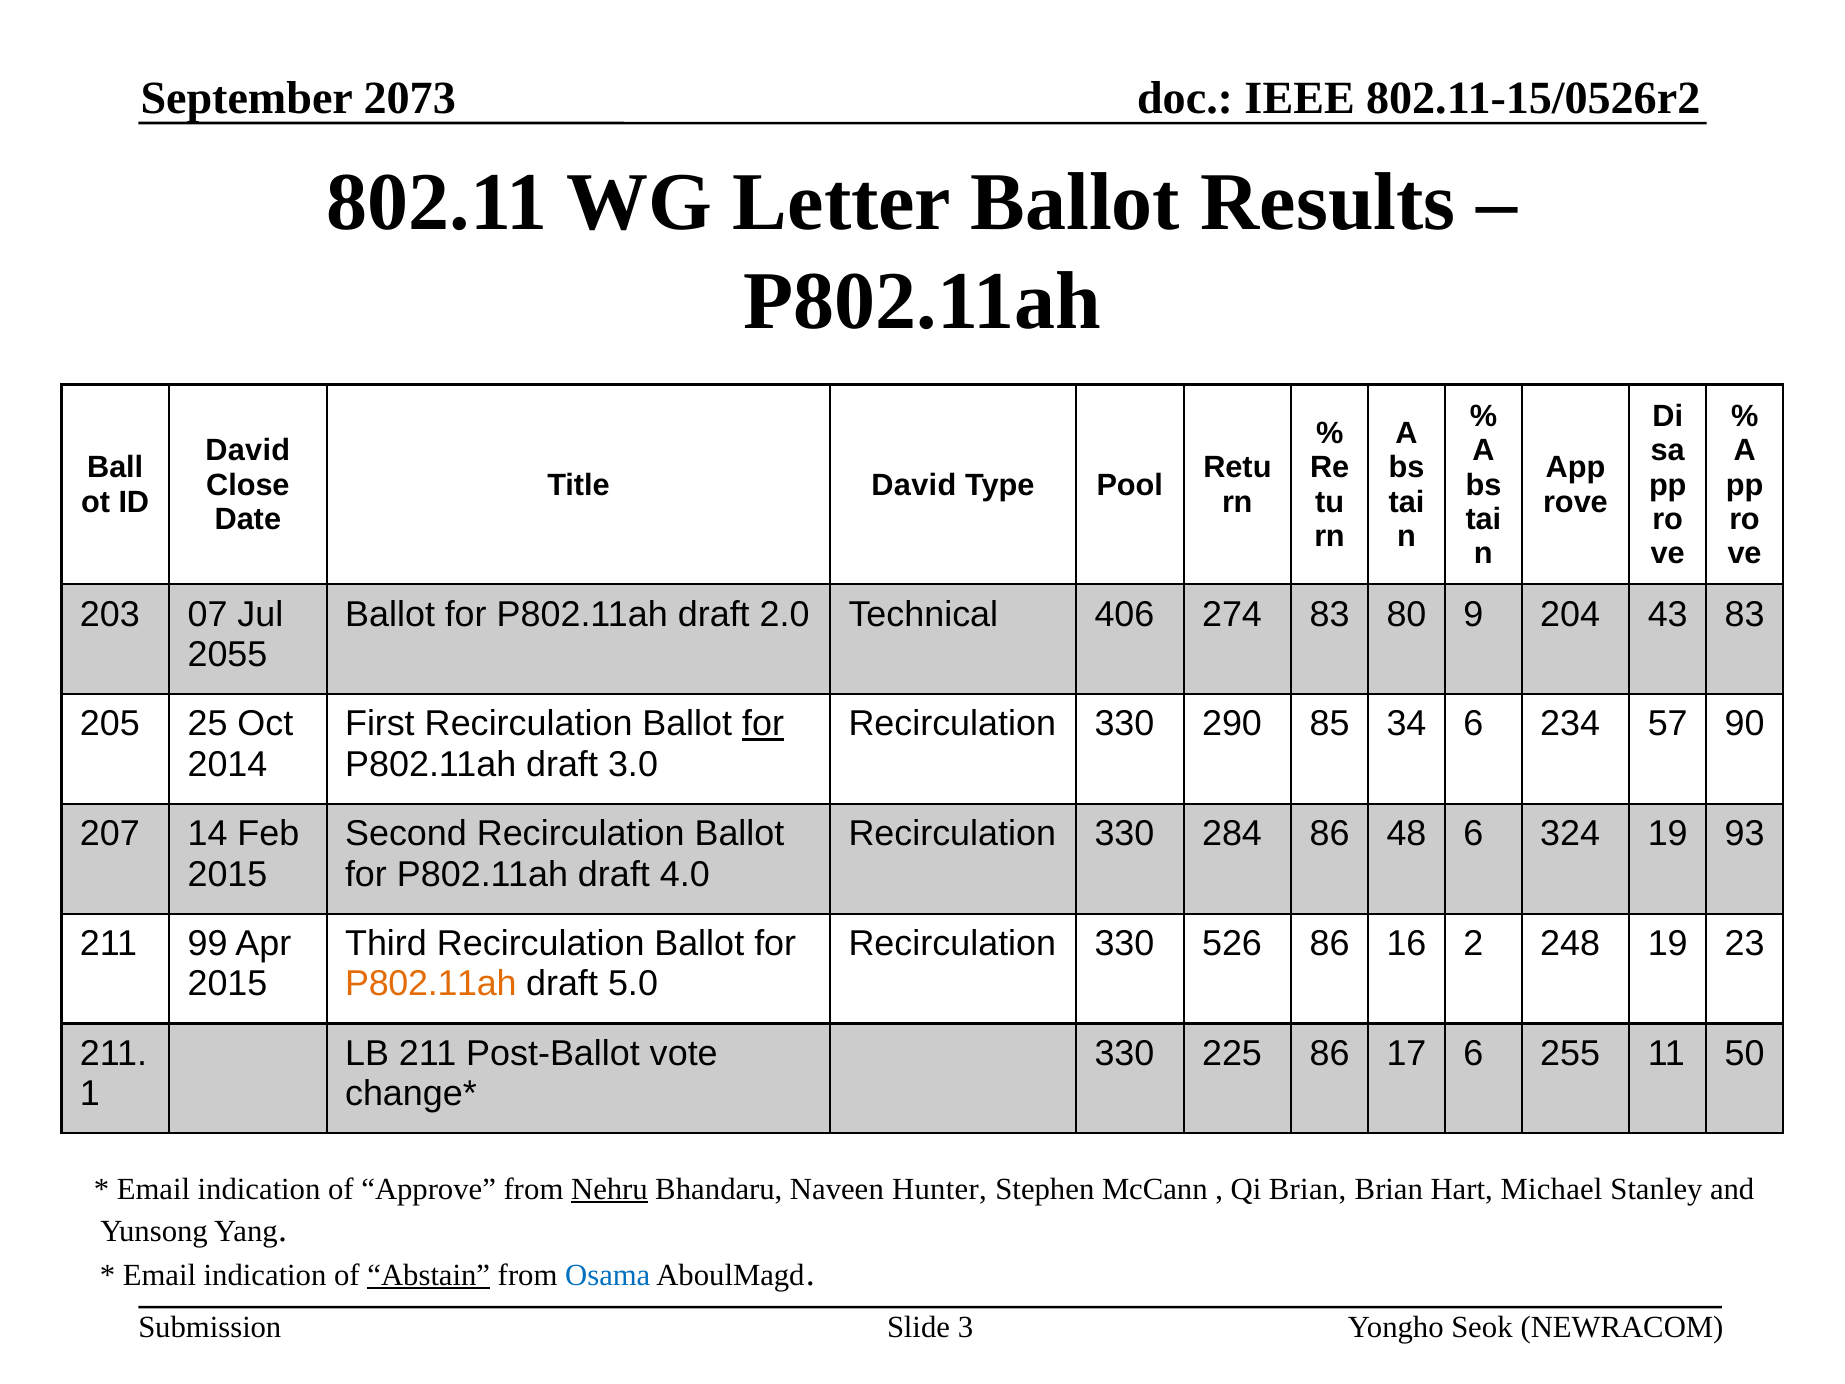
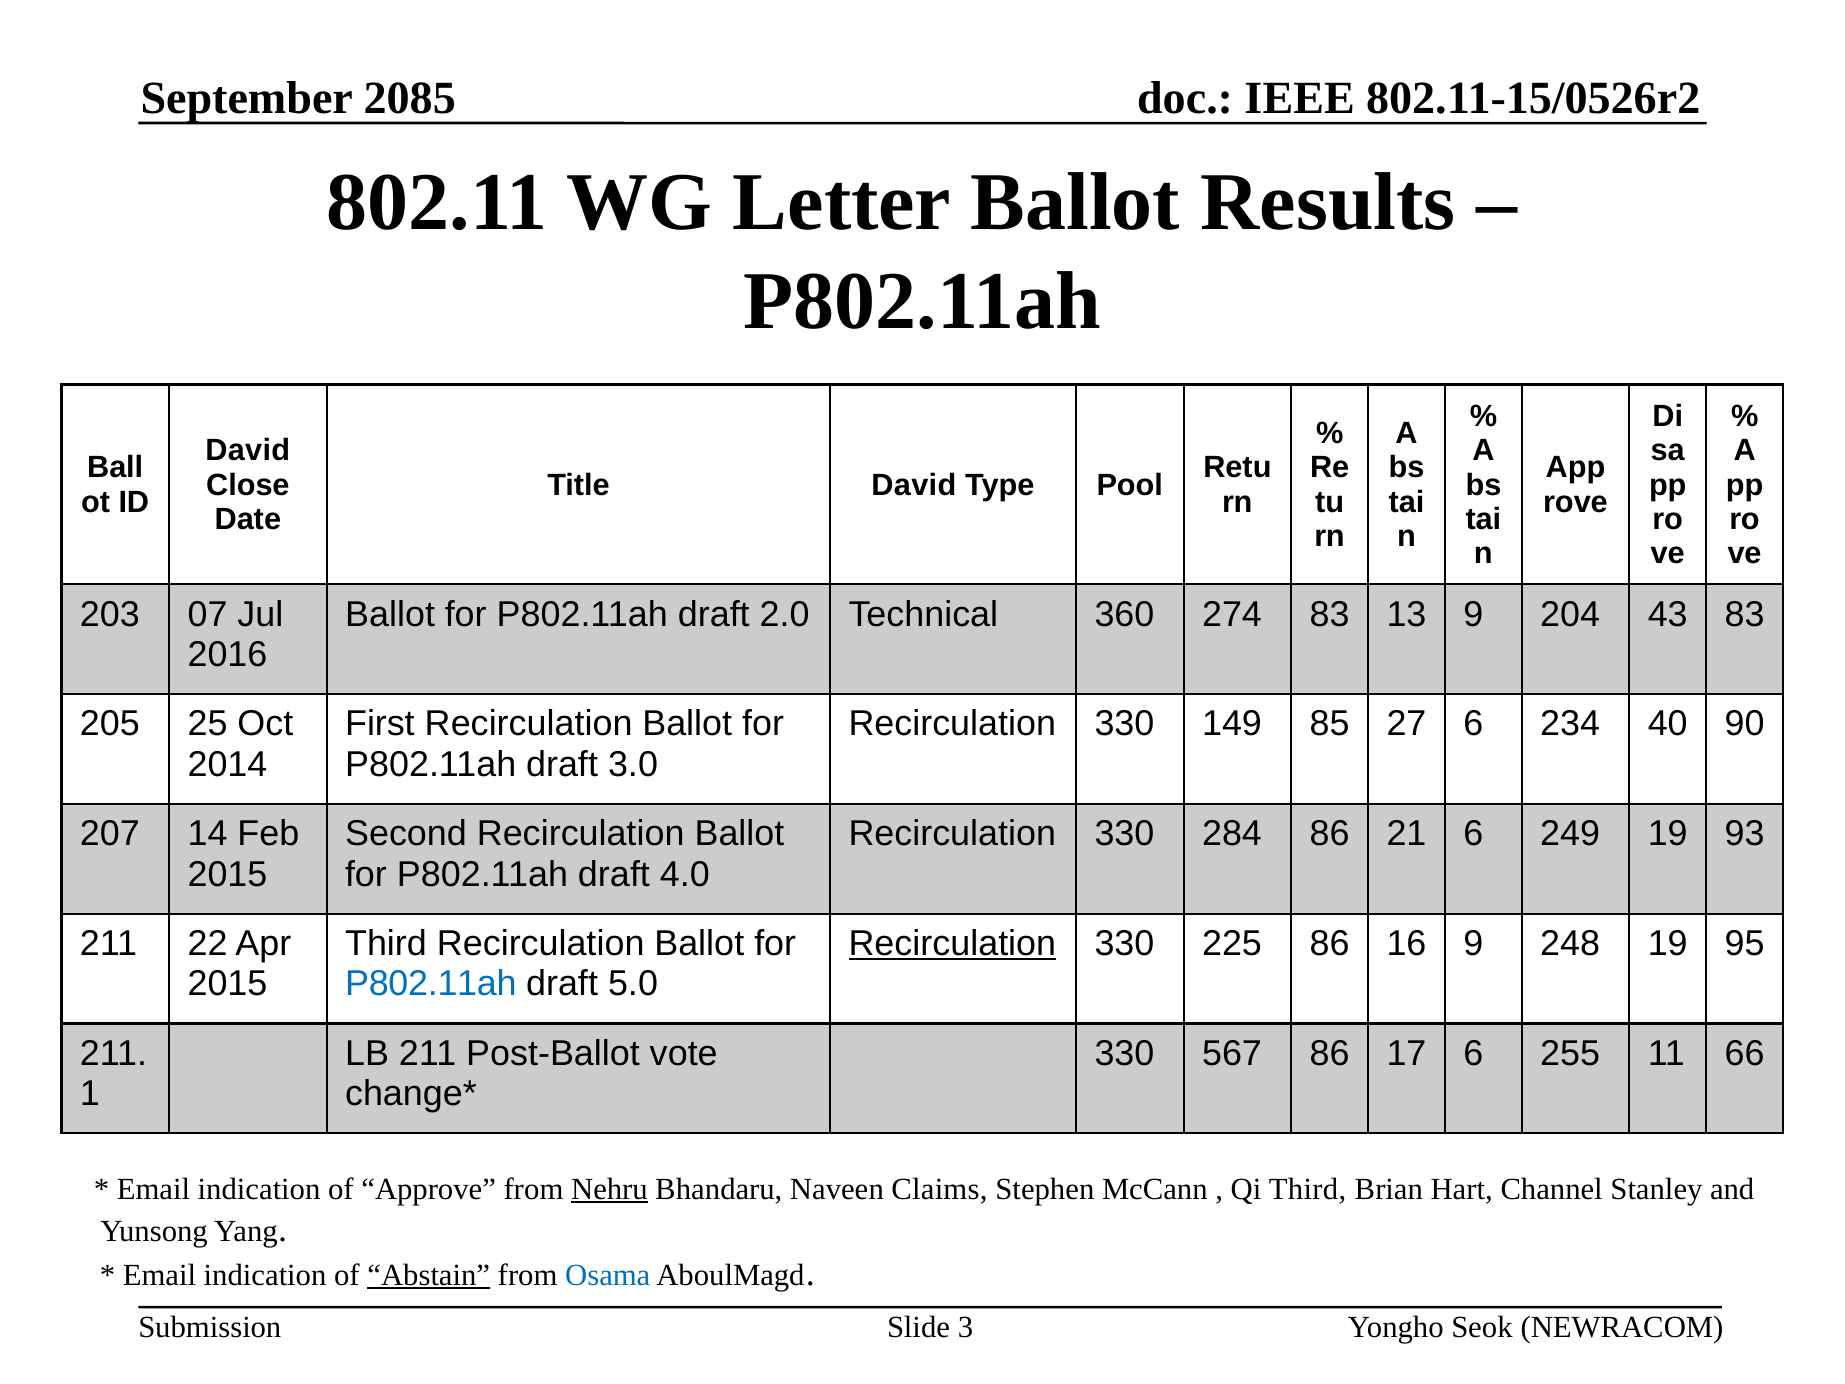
2073: 2073 -> 2085 (410, 98)
406: 406 -> 360 (1124, 614)
80: 80 -> 13 (1406, 614)
2055: 2055 -> 2016 (227, 655)
for underline: present -> none (763, 724)
290: 290 -> 149 (1232, 724)
34: 34 -> 27 (1406, 724)
57: 57 -> 40 (1668, 724)
48: 48 -> 21 (1406, 834)
324: 324 -> 249 (1570, 834)
99: 99 -> 22 (208, 943)
Recirculation underline: none -> present (952, 943)
526: 526 -> 225 (1232, 943)
16 2: 2 -> 9 (1473, 943)
23: 23 -> 95 (1745, 943)
P802.11ah colour: orange -> blue (431, 984)
225: 225 -> 567 (1232, 1053)
50: 50 -> 66 (1745, 1053)
Hunter: Hunter -> Claims (939, 1189)
Qi Brian: Brian -> Third (1308, 1189)
Michael: Michael -> Channel (1552, 1189)
